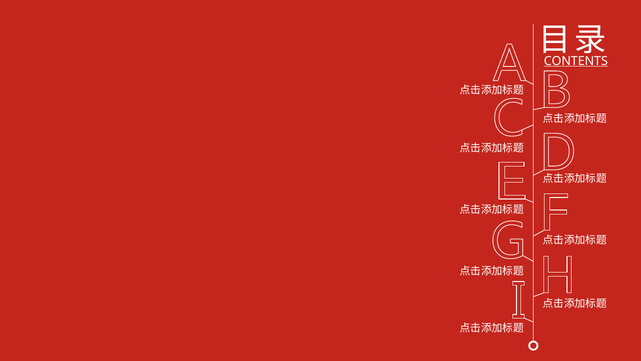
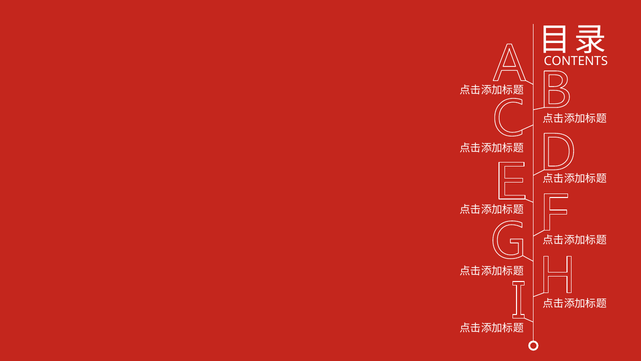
CONTENTS underline: present -> none (576, 61)
